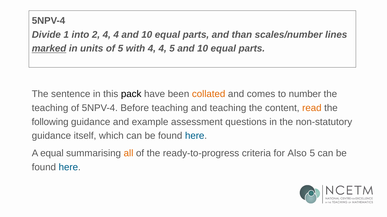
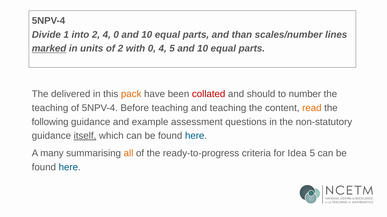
2 4 4: 4 -> 0 (116, 35)
of 5: 5 -> 2 (120, 49)
with 4: 4 -> 0 (152, 49)
sentence: sentence -> delivered (71, 94)
pack colour: black -> orange (131, 94)
collated colour: orange -> red (209, 94)
comes: comes -> should (261, 94)
itself underline: none -> present (85, 136)
A equal: equal -> many (52, 154)
Also: Also -> Idea (297, 154)
